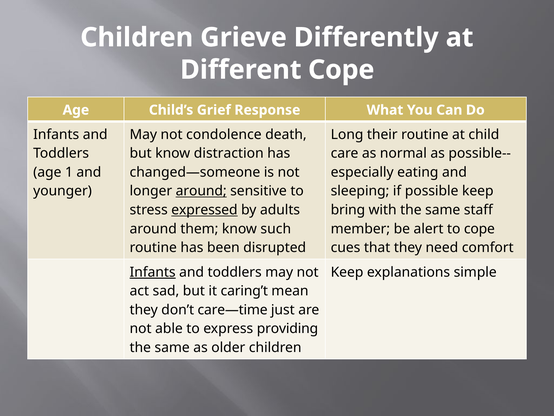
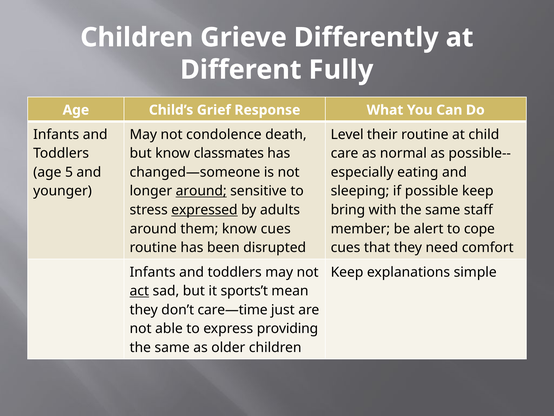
Different Cope: Cope -> Fully (341, 70)
Long: Long -> Level (347, 134)
distraction: distraction -> classmates (229, 153)
1: 1 -> 5 (69, 172)
know such: such -> cues (276, 229)
Infants underline: present -> none (153, 272)
act underline: none -> present (139, 291)
caring’t: caring’t -> sports’t (244, 291)
